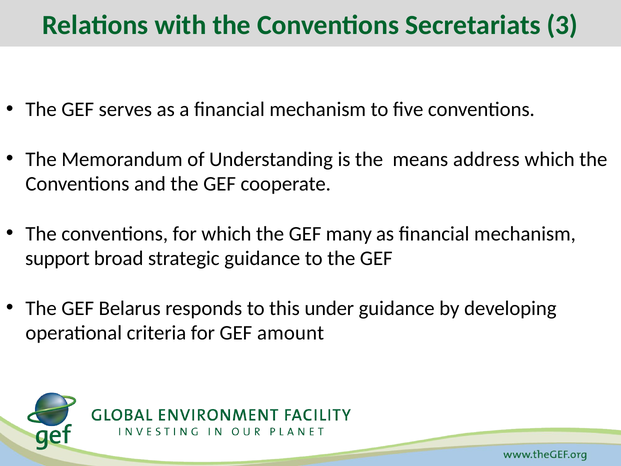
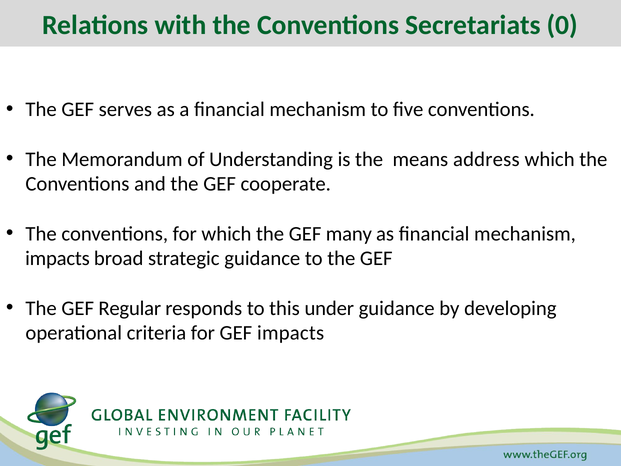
3: 3 -> 0 (562, 25)
support: support -> impacts (57, 258)
Belarus: Belarus -> Regular (130, 308)
GEF amount: amount -> impacts (291, 333)
